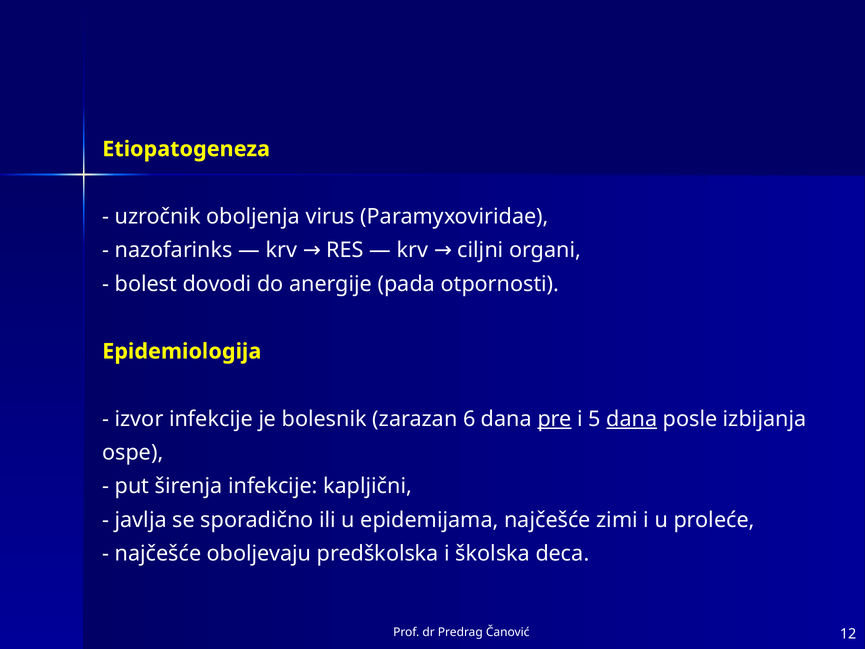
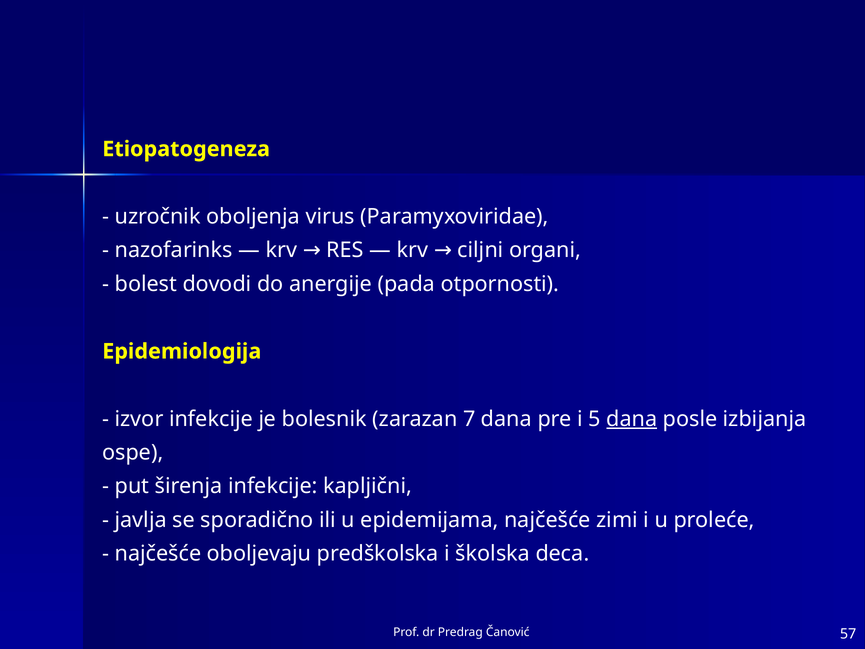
6: 6 -> 7 (469, 419)
pre underline: present -> none (555, 419)
12: 12 -> 57 (848, 634)
